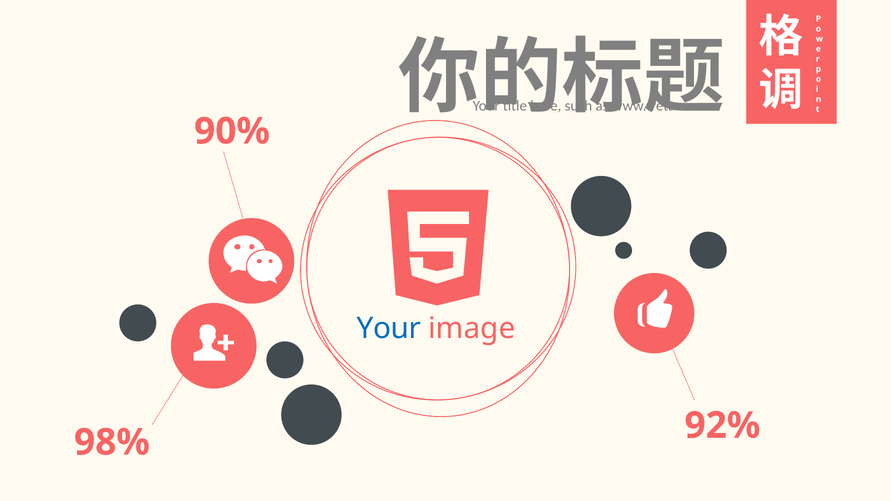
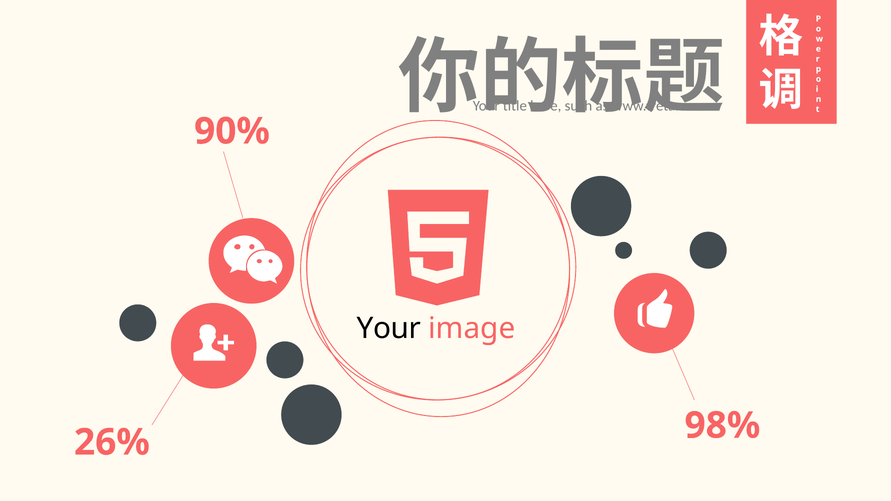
Your colour: blue -> black (389, 329)
92%: 92% -> 98% (722, 426)
98%: 98% -> 26% (112, 443)
